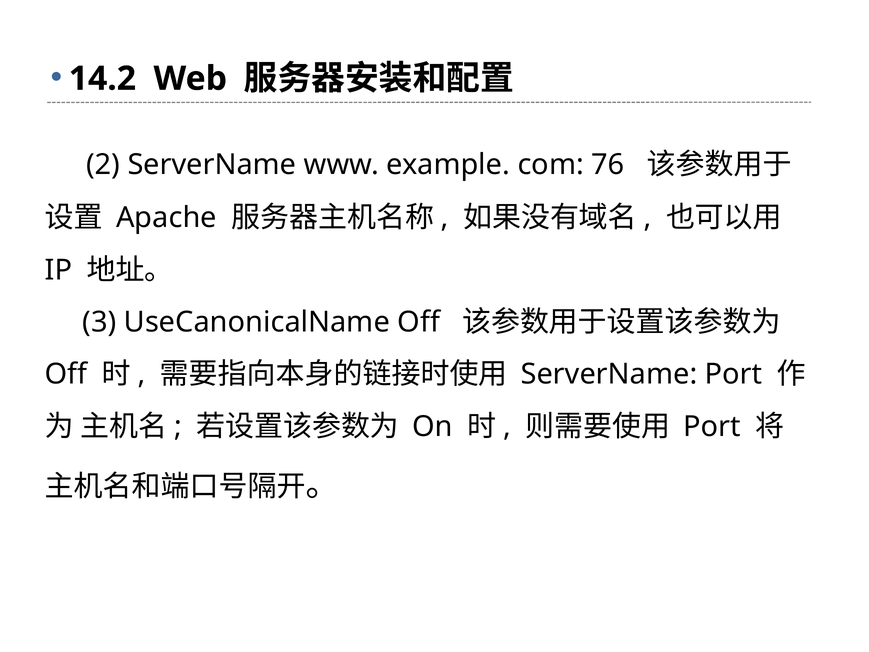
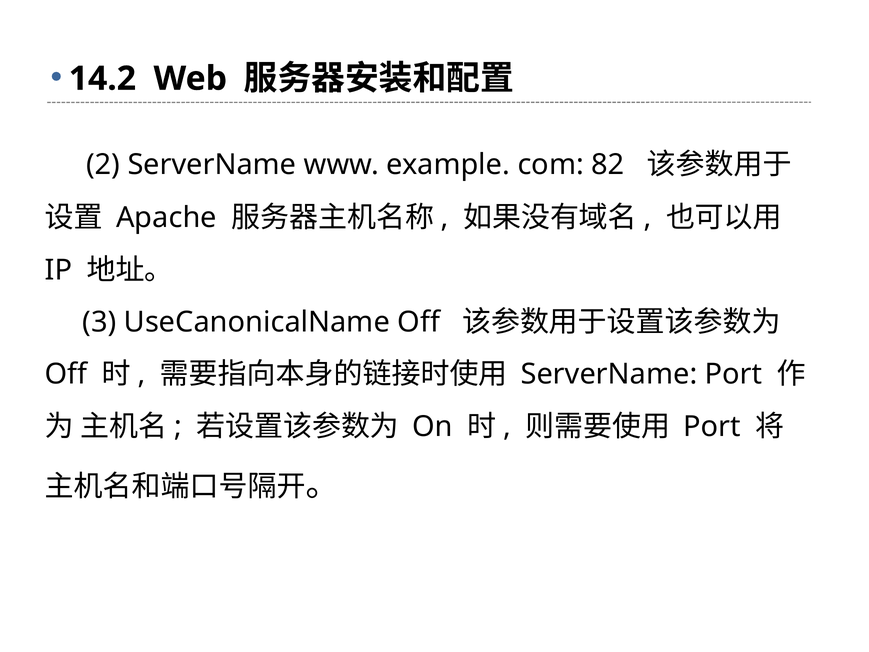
76: 76 -> 82 (608, 165)
